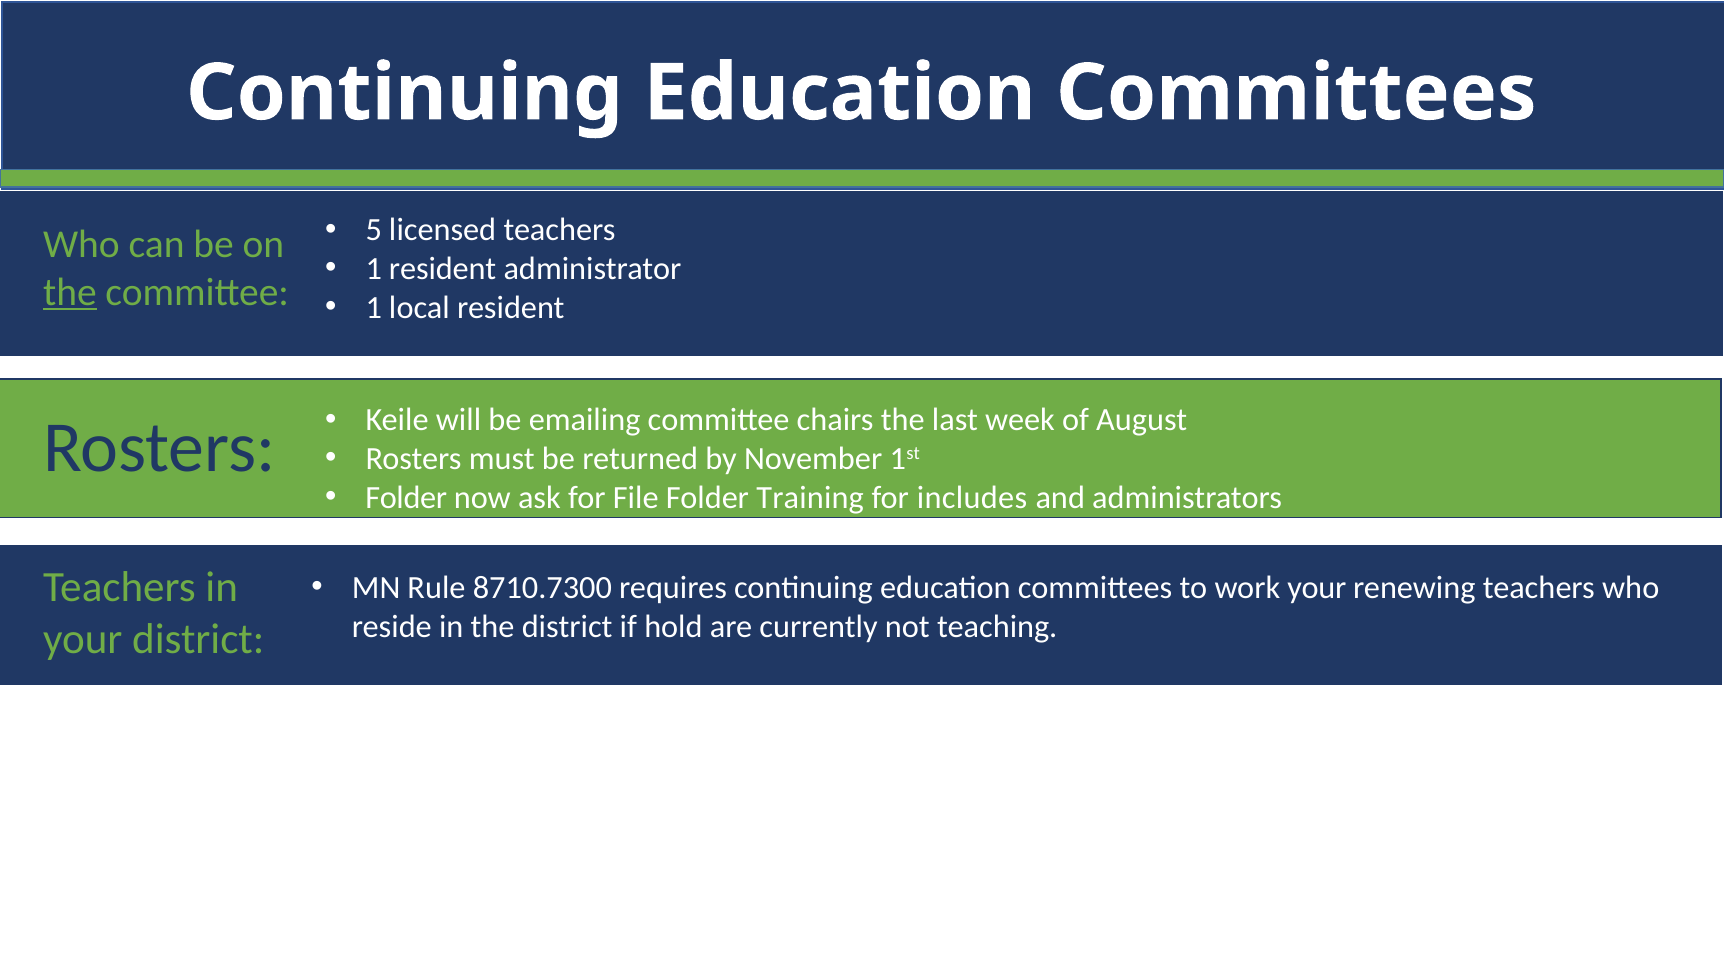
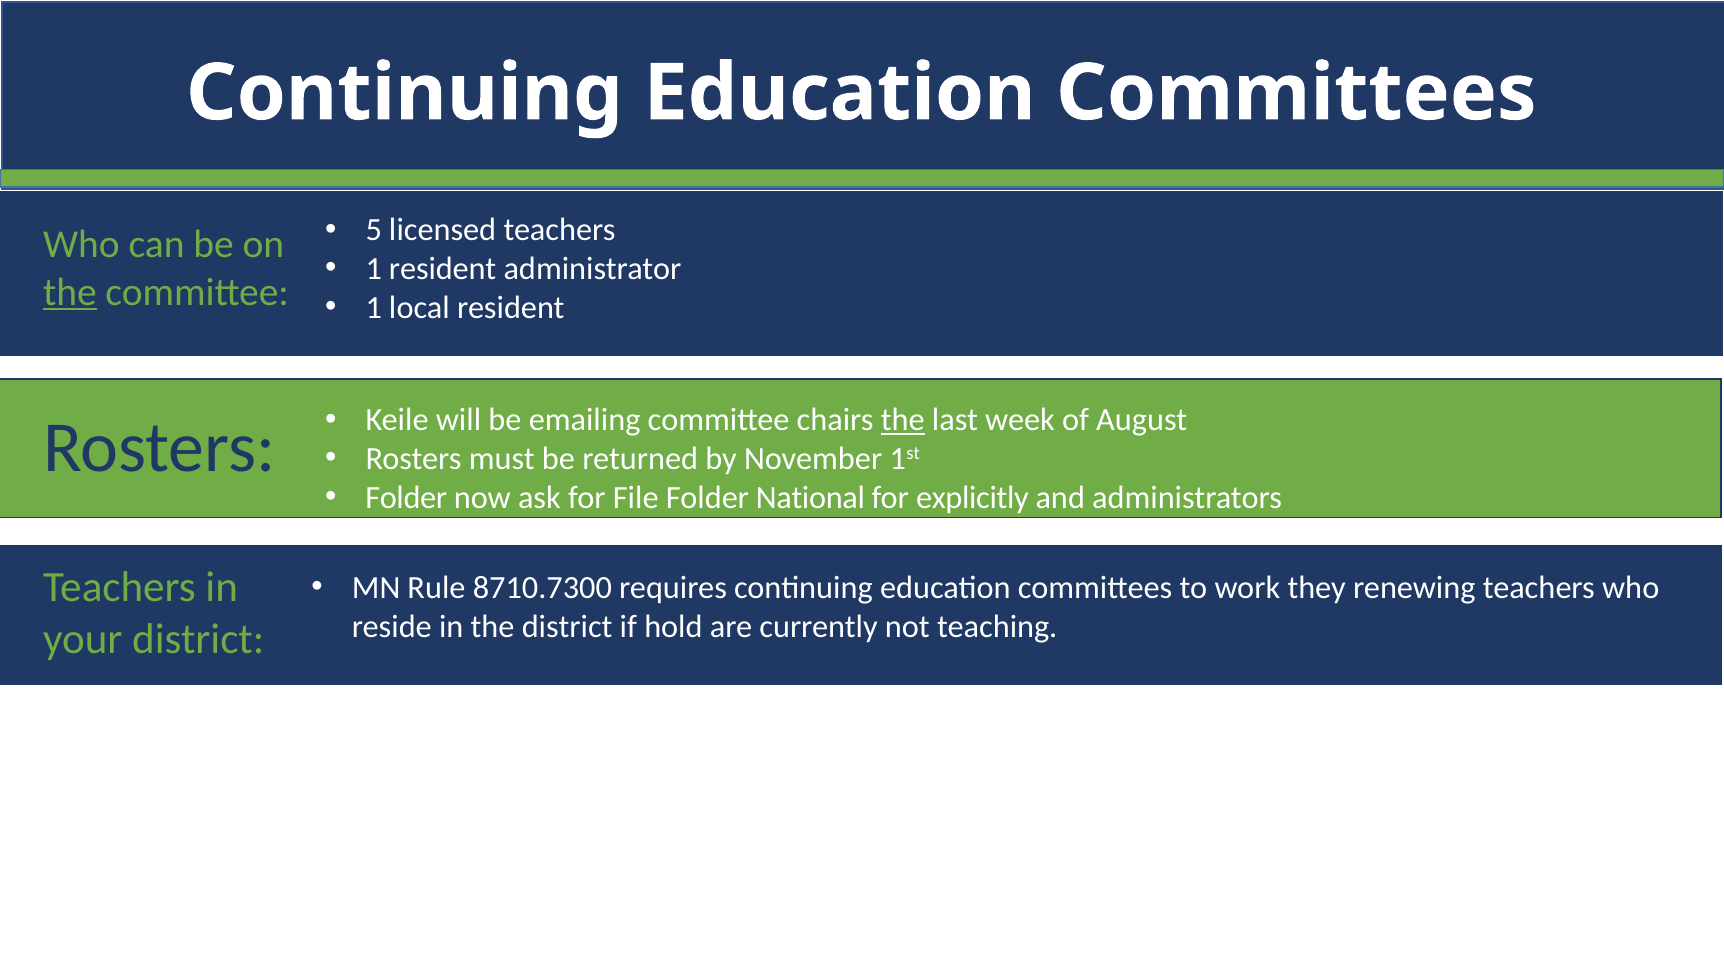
the underline: none -> present (903, 420)
Training: Training -> National (810, 498)
includes: includes -> explicitly (972, 498)
work your: your -> they (1317, 588)
